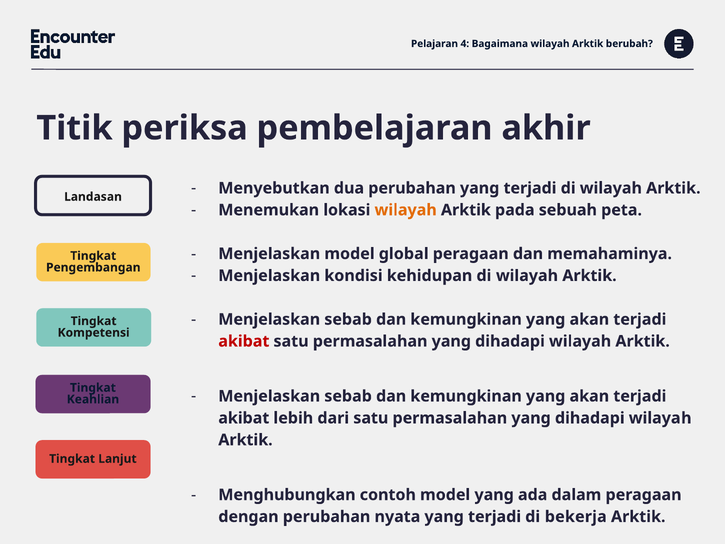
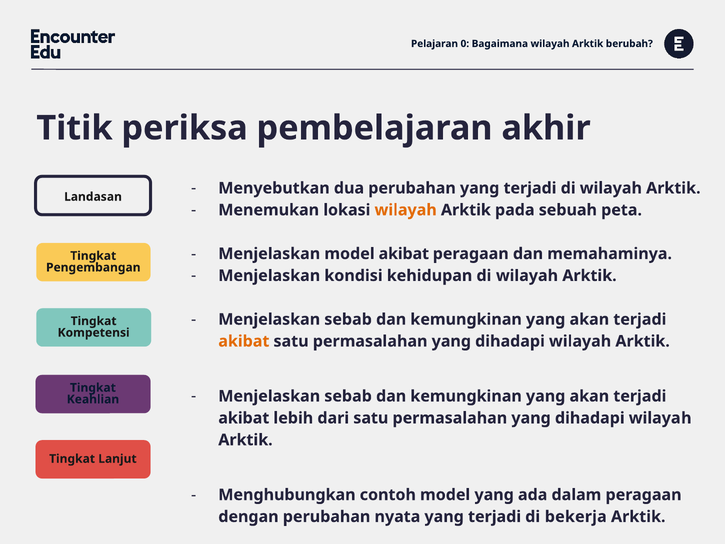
4: 4 -> 0 (465, 44)
model global: global -> akibat (404, 254)
akibat colour: red -> orange (244, 341)
